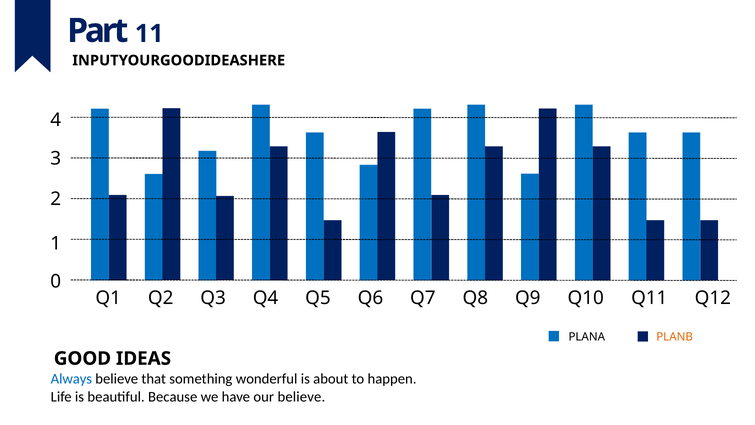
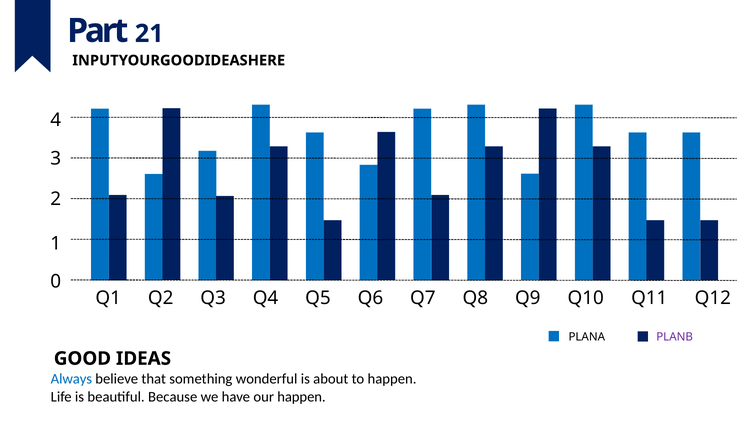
11: 11 -> 21 (149, 34)
PLANB colour: orange -> purple (675, 337)
our believe: believe -> happen (301, 396)
